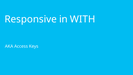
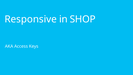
WITH: WITH -> SHOP (83, 19)
